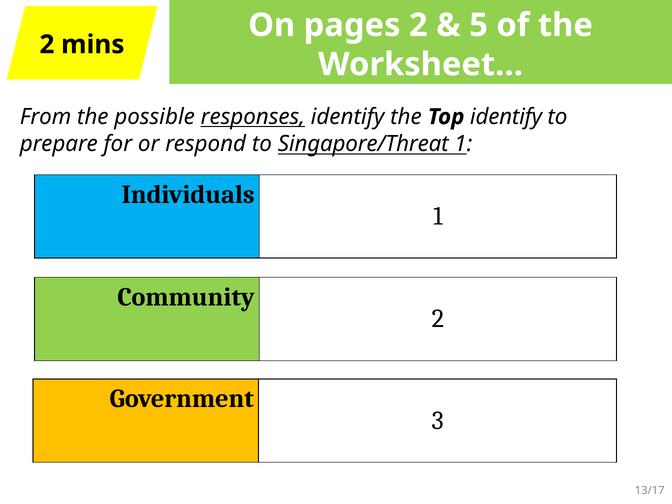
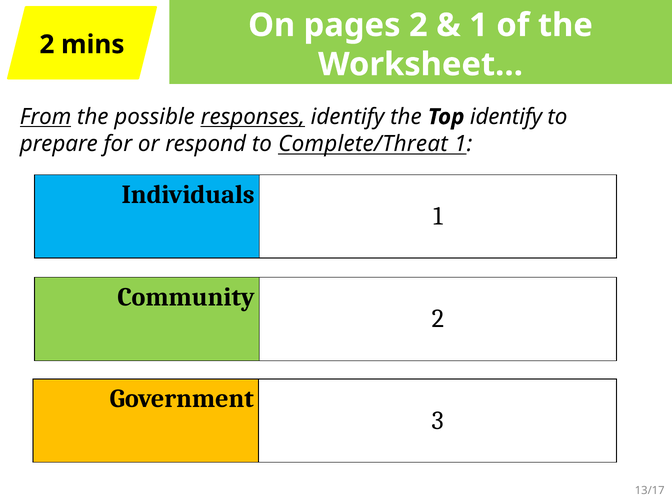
5: 5 -> 1 (479, 25)
From underline: none -> present (46, 117)
Singapore/Threat: Singapore/Threat -> Complete/Threat (363, 144)
